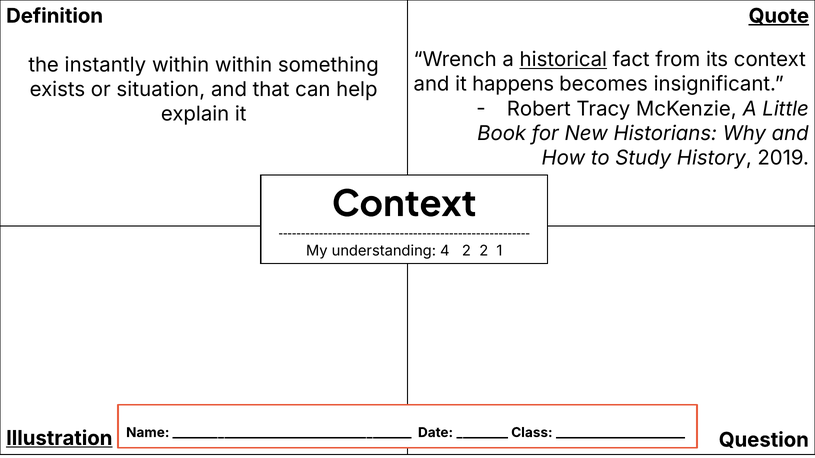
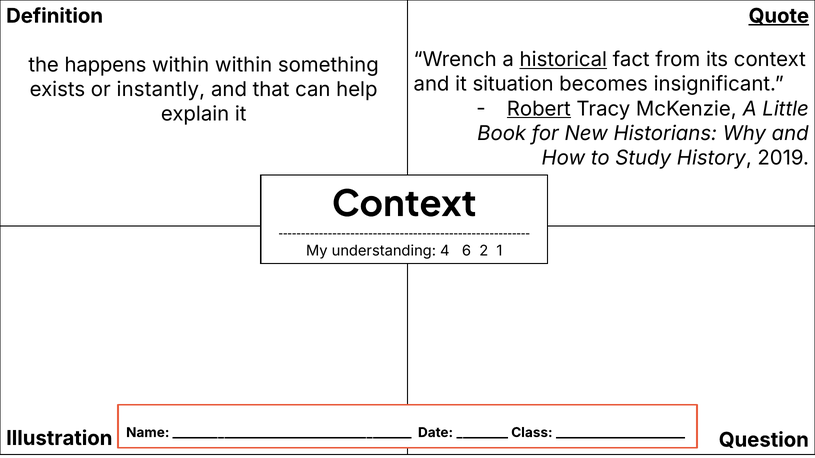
instantly: instantly -> happens (106, 65)
happens: happens -> situation (513, 84)
situation: situation -> instantly (161, 90)
Robert underline: none -> present (539, 109)
4 2: 2 -> 6 (467, 251)
Illustration underline: present -> none (59, 439)
